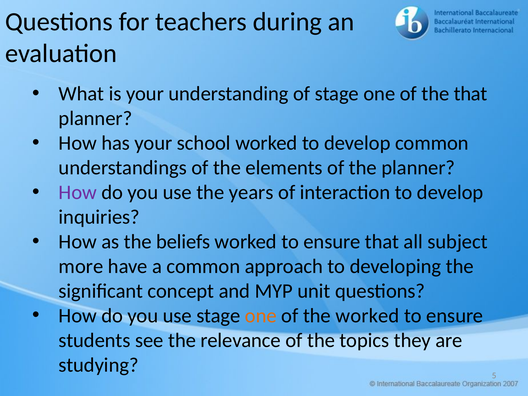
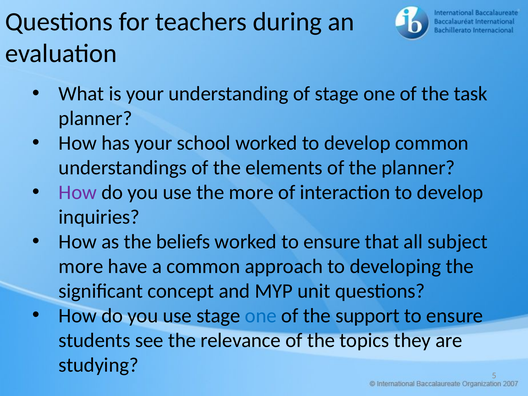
the that: that -> task (471, 94)
the years: years -> more (251, 192)
one colour: orange -> blue (261, 316)
the worked: worked -> support (368, 316)
